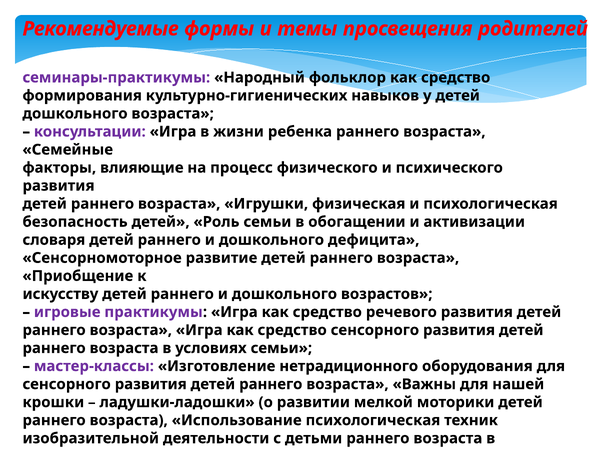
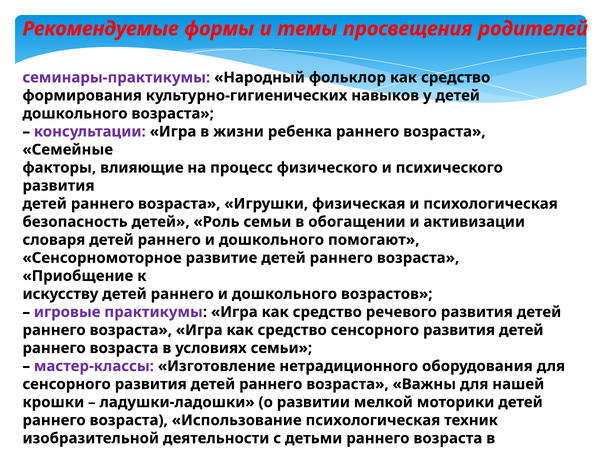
дефицита: дефицита -> помогают (374, 240)
